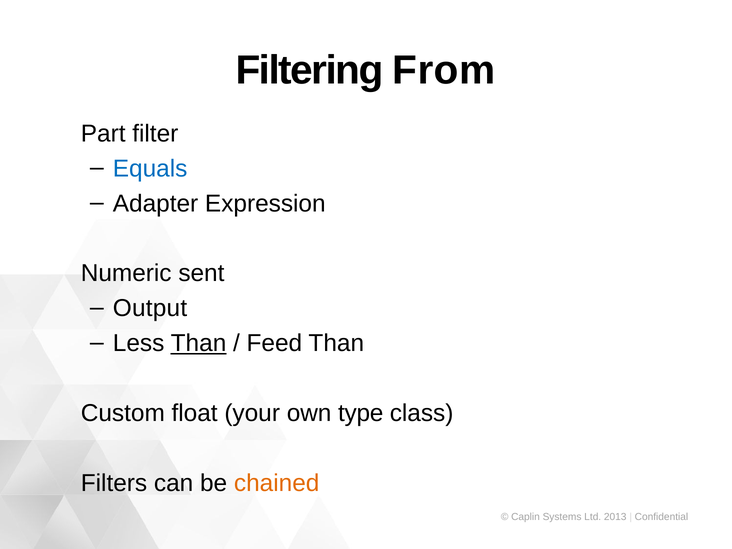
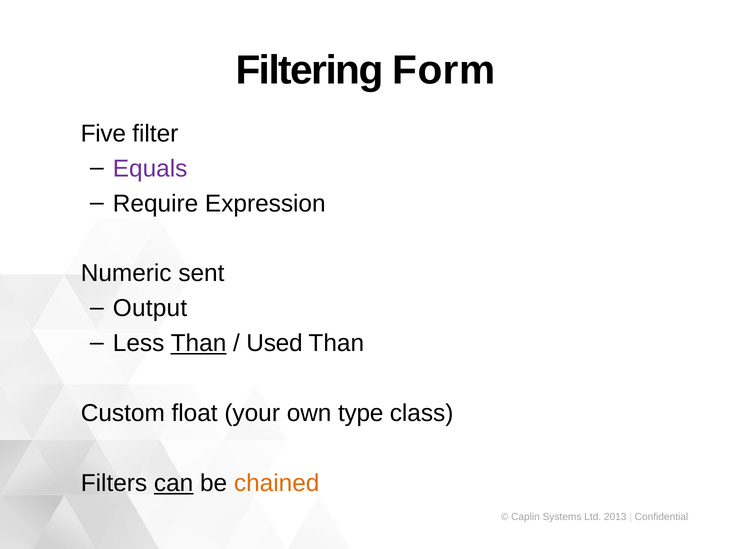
From: From -> Form (444, 71)
Part: Part -> Five (103, 133)
Equals colour: blue -> purple (150, 168)
Adapter: Adapter -> Require (156, 203)
Feed: Feed -> Used (274, 343)
can underline: none -> present (174, 483)
